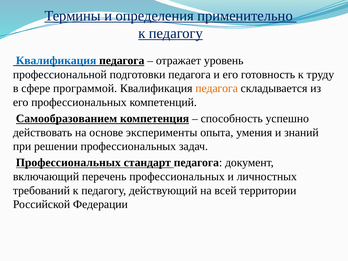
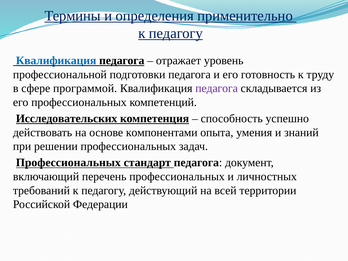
педагога colour: orange -> purple (217, 88)
Самообразованием: Самообразованием -> Исследовательских (67, 119)
эксперименты: эксперименты -> компонентами (162, 132)
